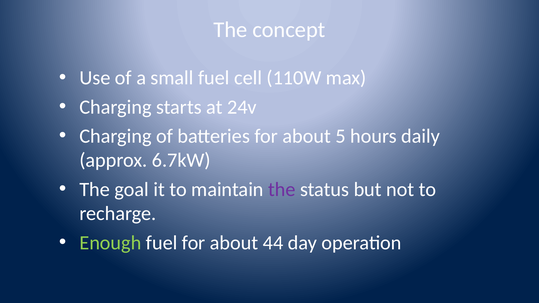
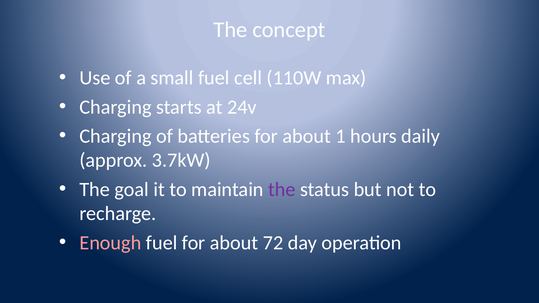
5: 5 -> 1 (341, 136)
6.7kW: 6.7kW -> 3.7kW (181, 160)
Enough colour: light green -> pink (110, 243)
44: 44 -> 72 (273, 243)
